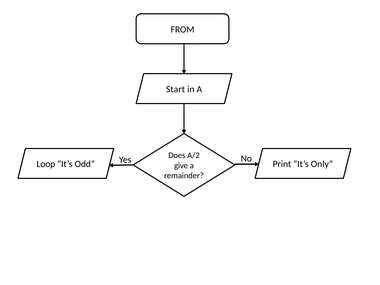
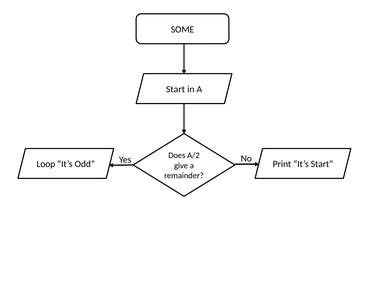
FROM: FROM -> SOME (183, 29)
It’s Only: Only -> Start (322, 164)
